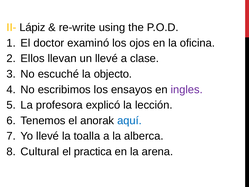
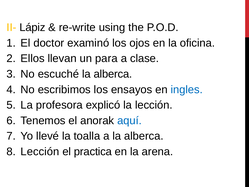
un llevé: llevé -> para (106, 58)
escuché la objecto: objecto -> alberca (113, 74)
ingles colour: purple -> blue (187, 89)
Cultural: Cultural -> Lección (40, 151)
